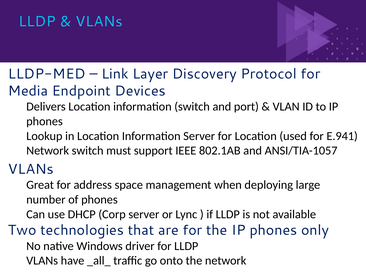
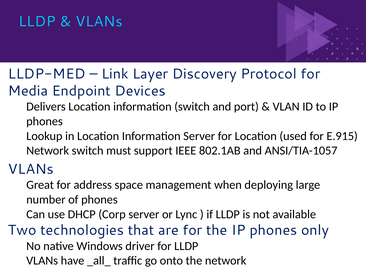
E.941: E.941 -> E.915 (342, 136)
